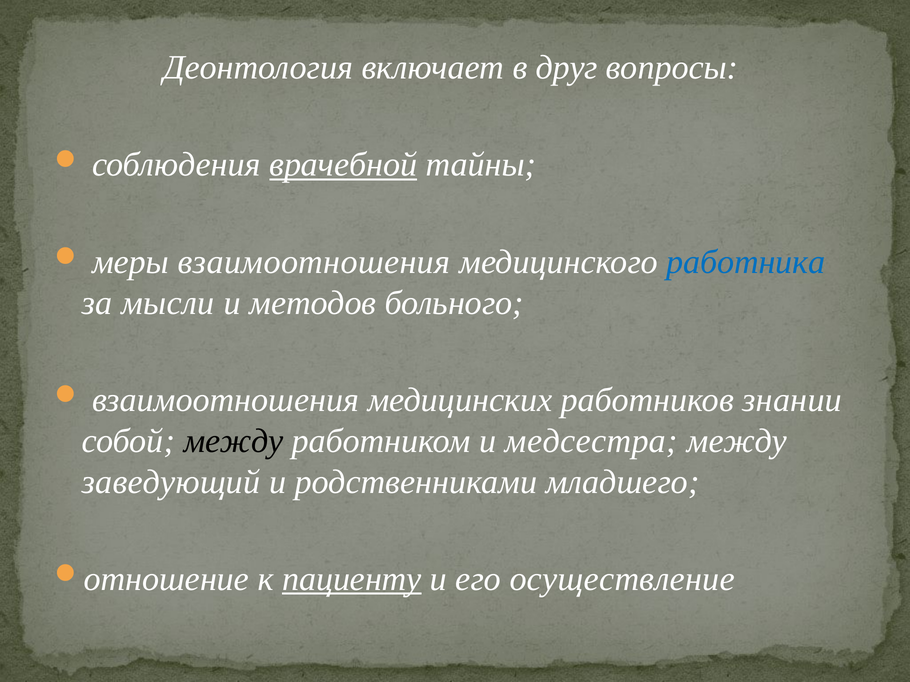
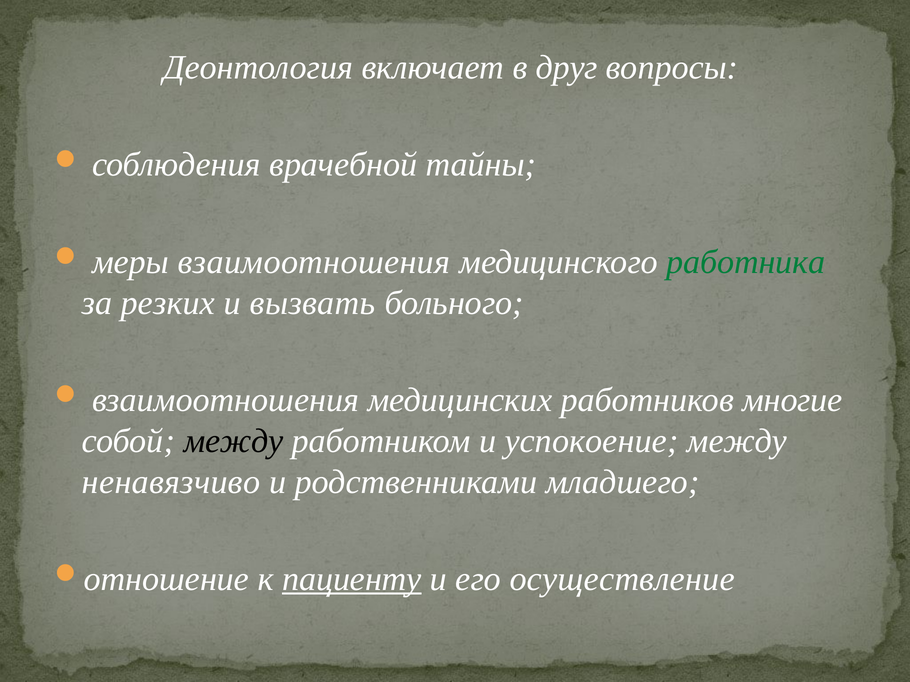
врачебной underline: present -> none (343, 165)
работника colour: blue -> green (746, 262)
мысли: мысли -> резких (168, 303)
методов: методов -> вызвать (313, 303)
знании: знании -> многие (792, 400)
медсестрa: медсестрa -> успокоение (591, 441)
заведующий: заведующий -> ненавязчиво (171, 482)
